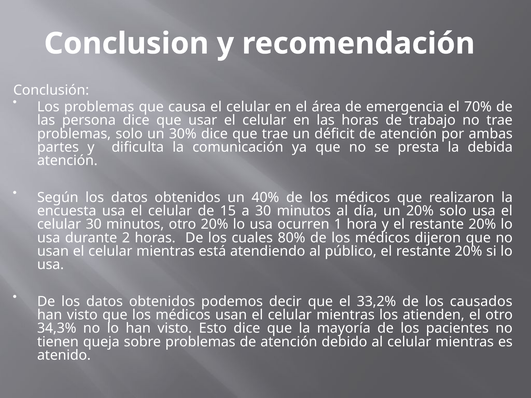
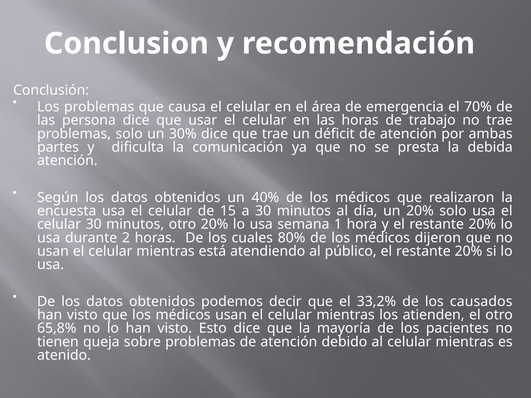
ocurren: ocurren -> semana (303, 225)
34,3%: 34,3% -> 65,8% (57, 329)
